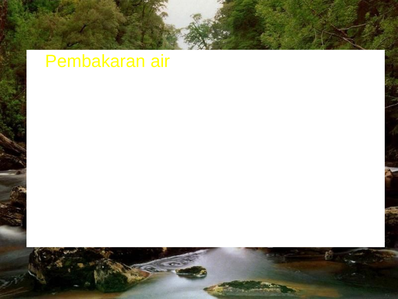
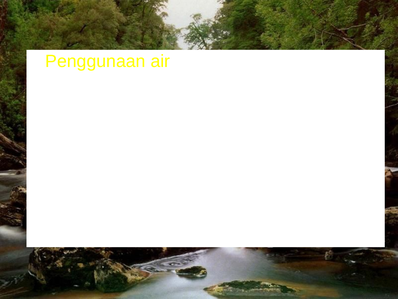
Pembakaran: Pembakaran -> Penggunaan (95, 61)
